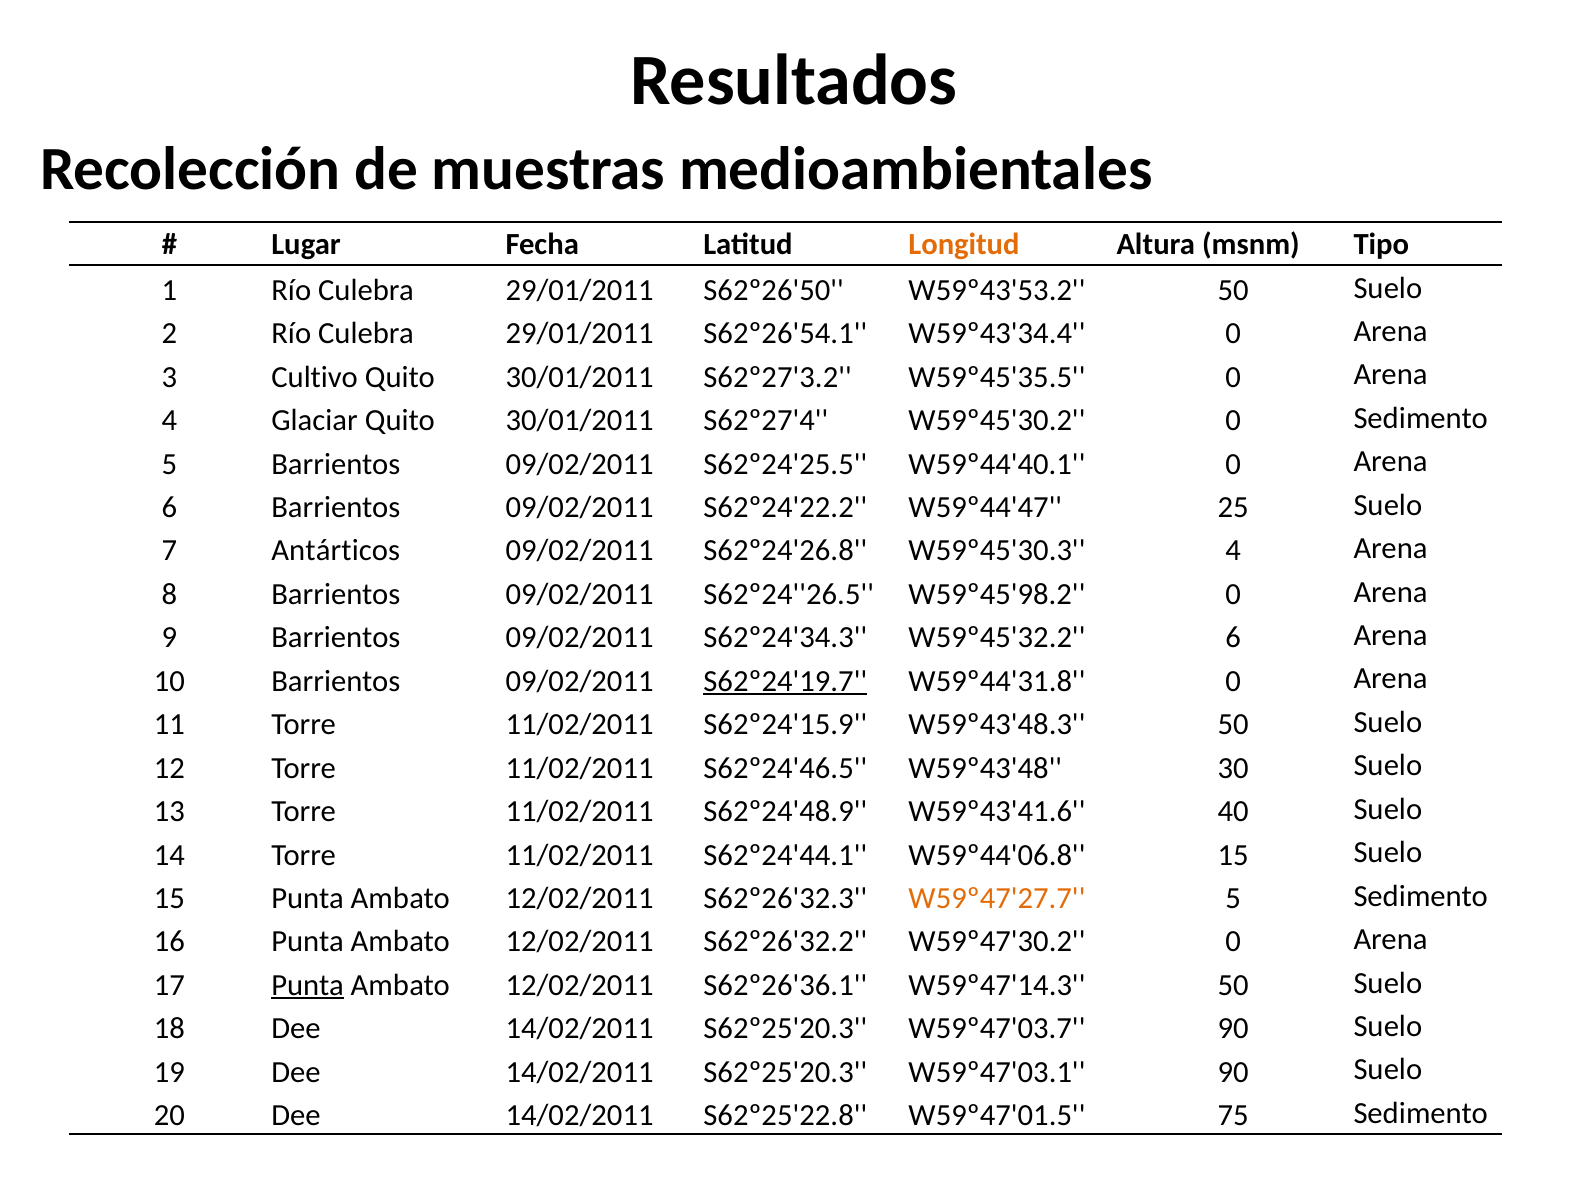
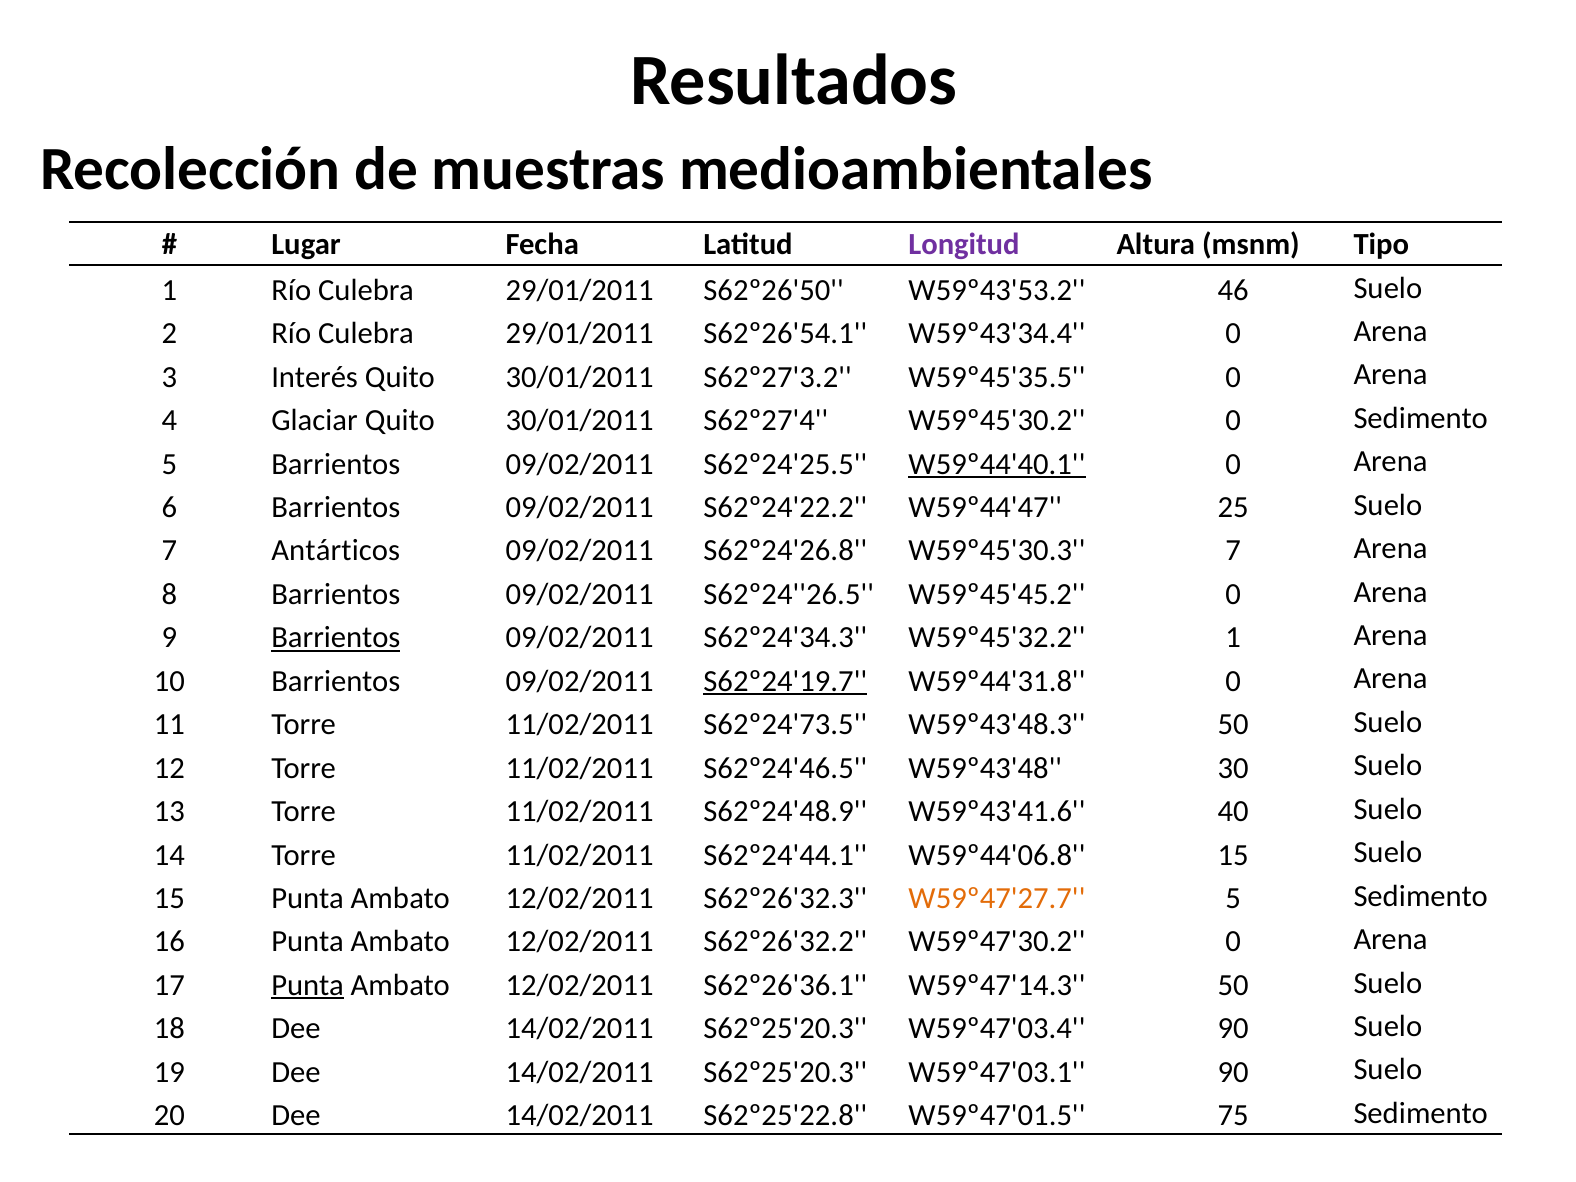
Longitud colour: orange -> purple (964, 245)
W59º43'53.2 50: 50 -> 46 (1233, 290)
Cultivo: Cultivo -> Interés (315, 377)
W59º44'40.1 underline: none -> present (997, 464)
W59º45'30.3 4: 4 -> 7 (1233, 551)
W59º45'98.2: W59º45'98.2 -> W59º45'45.2 (997, 594)
Barrientos underline: none -> present (336, 638)
W59º45'32.2 6: 6 -> 1 (1233, 638)
S62º24'15.9: S62º24'15.9 -> S62º24'73.5 (785, 725)
W59º47'03.7: W59º47'03.7 -> W59º47'03.4 (997, 1029)
